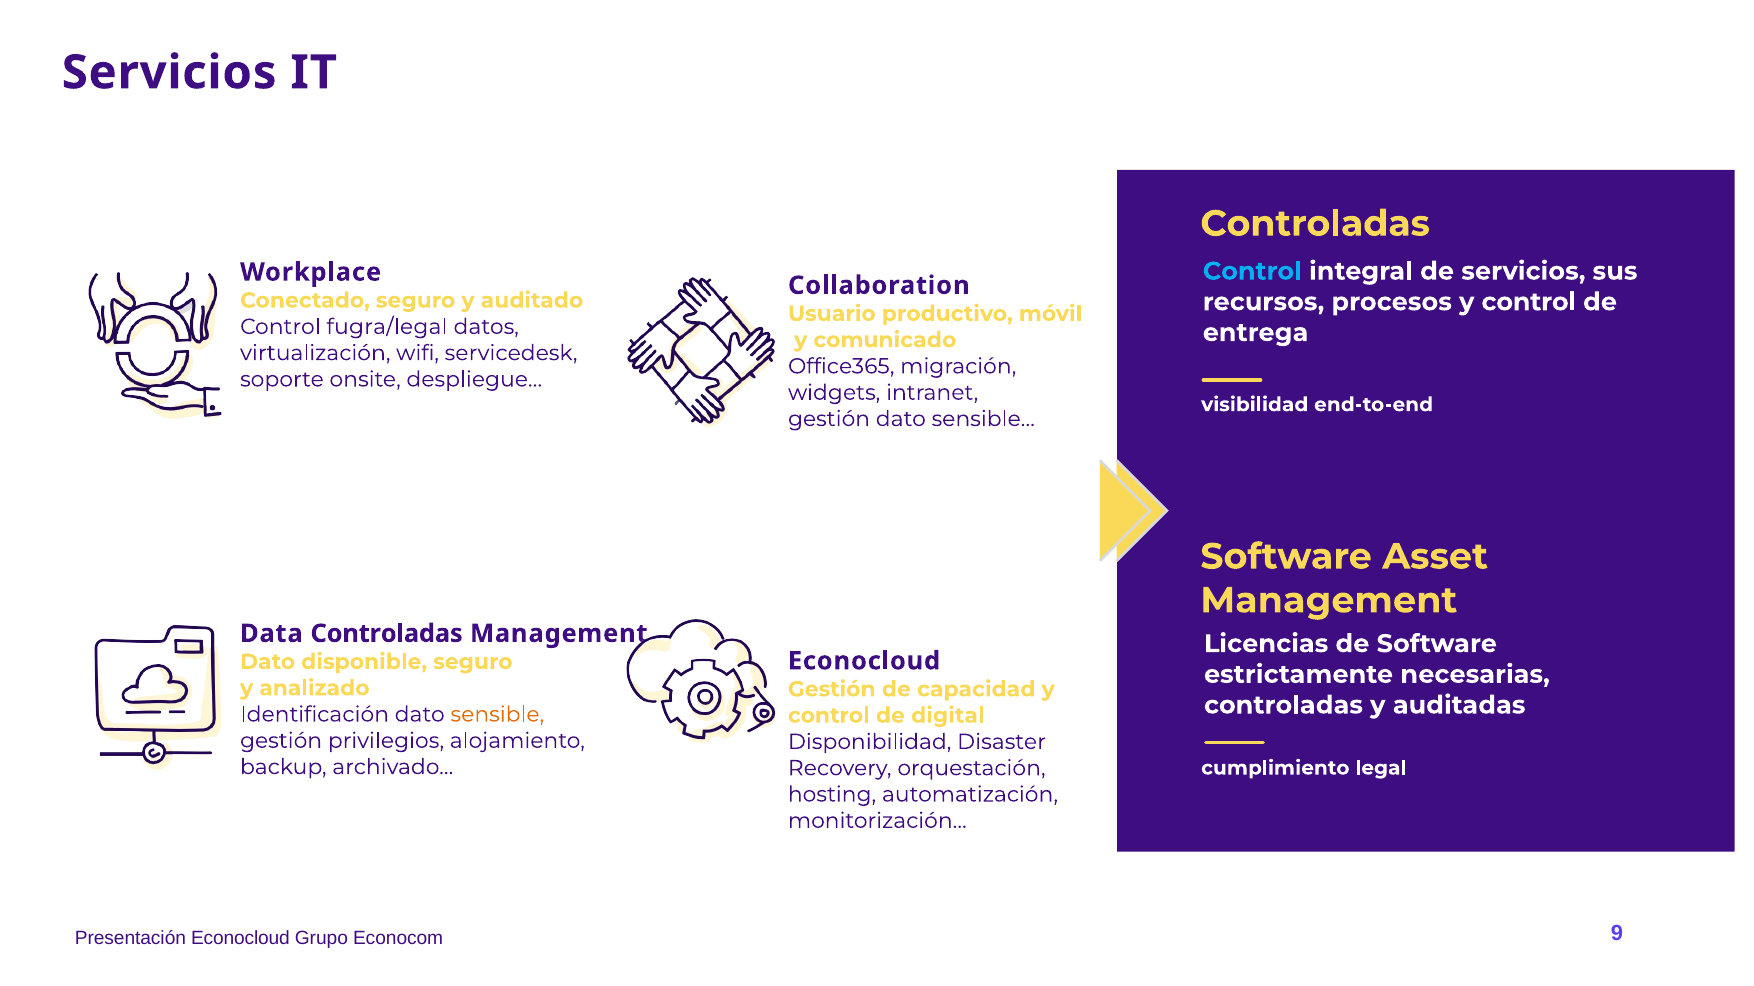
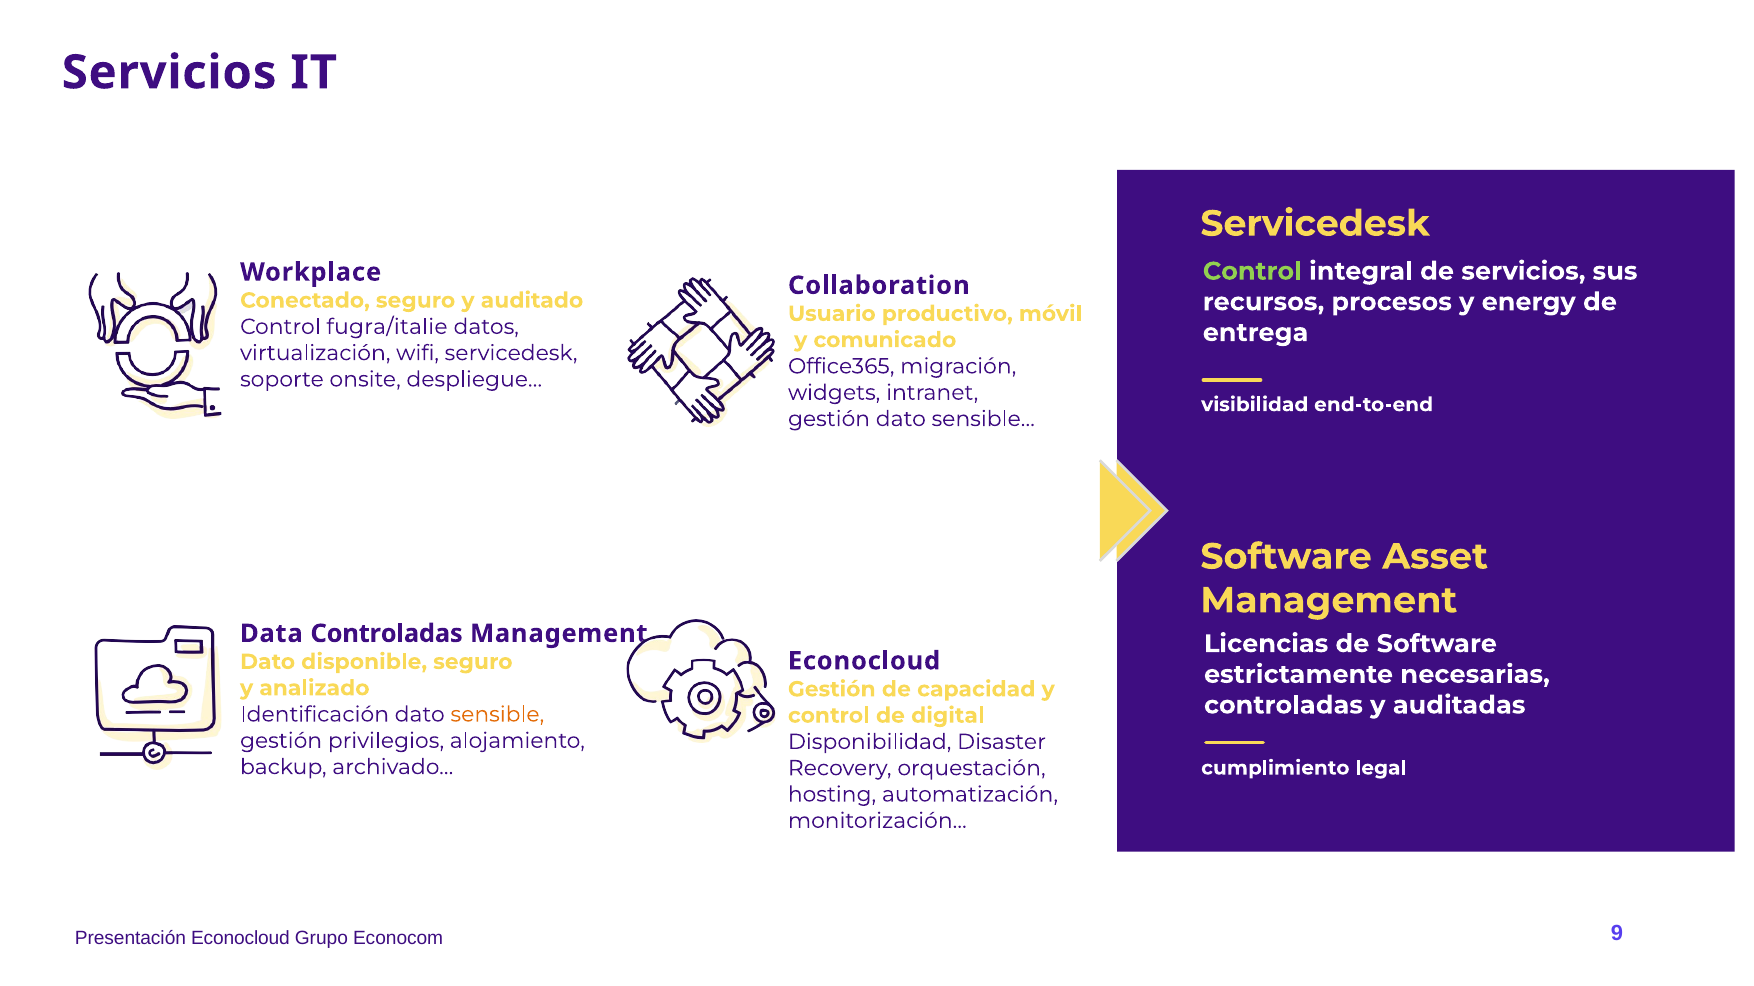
Controladas: Controladas -> Servicedesk (1315, 224)
Control colour: light blue -> light green (1252, 271)
procesos y control: control -> energy (1529, 302)
fugra/legal: fugra/legal -> fugra/italie (387, 327)
